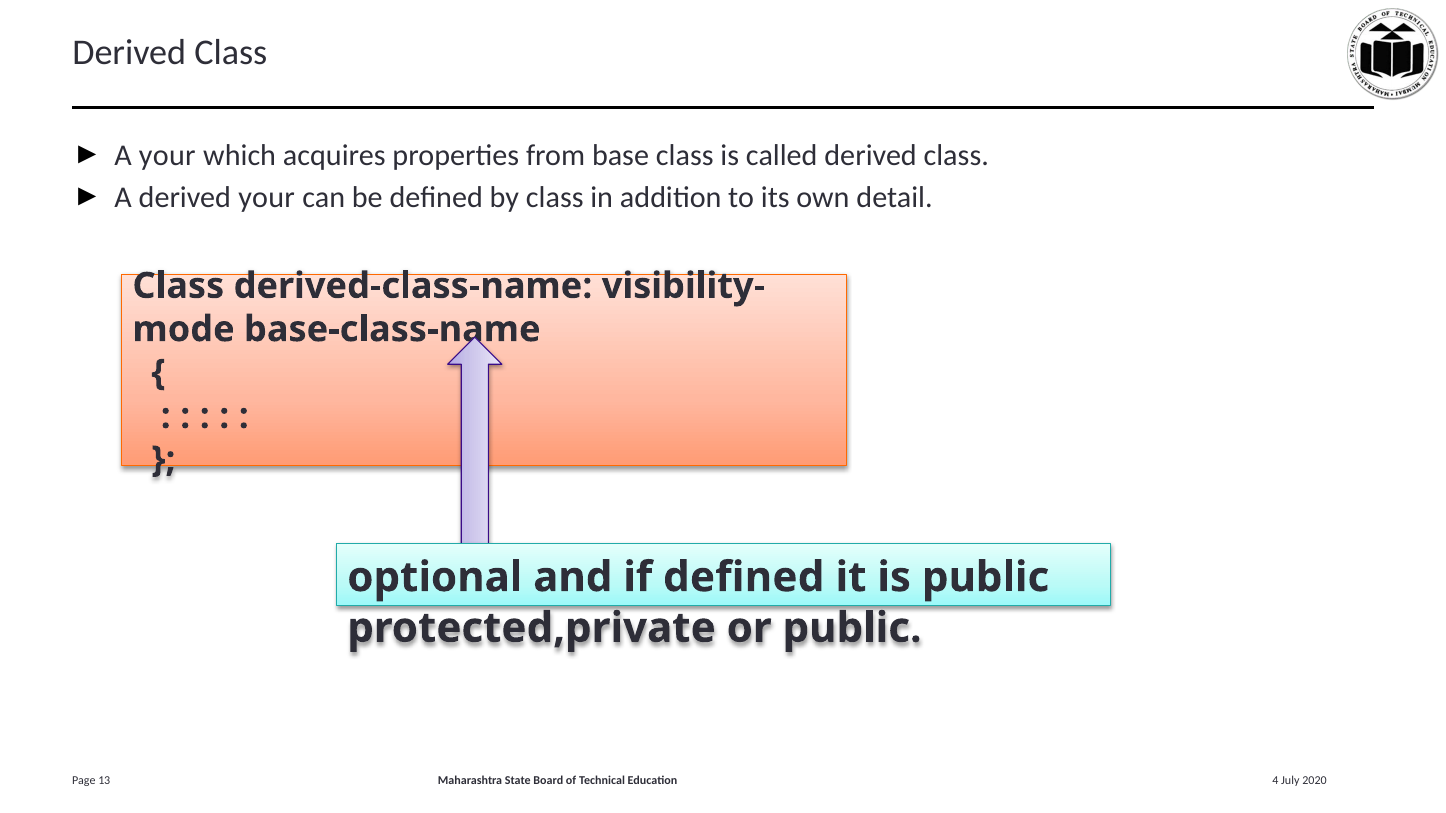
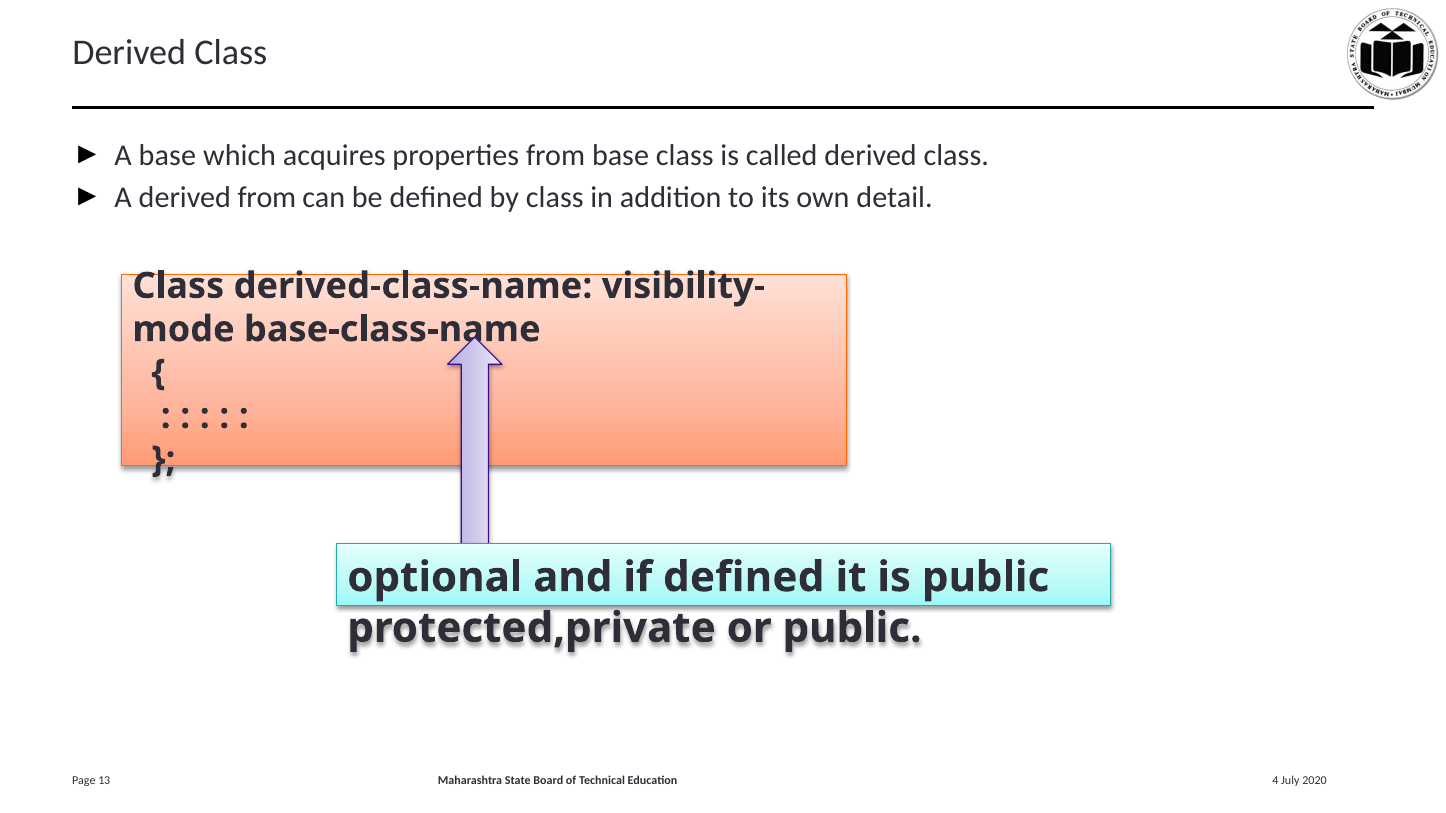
A your: your -> base (167, 155)
derived your: your -> from (267, 197)
